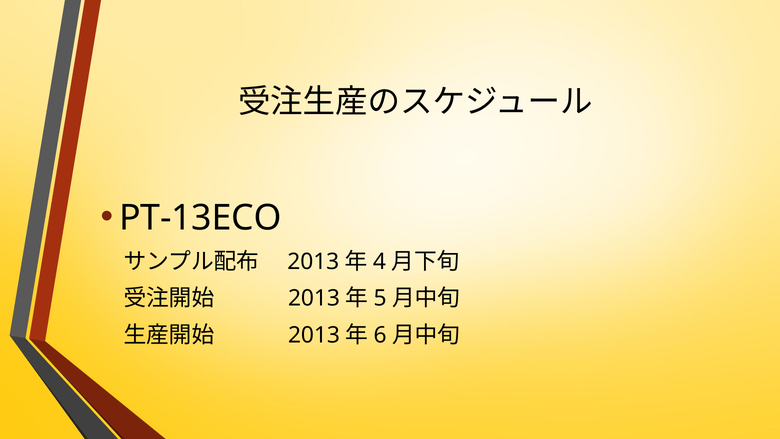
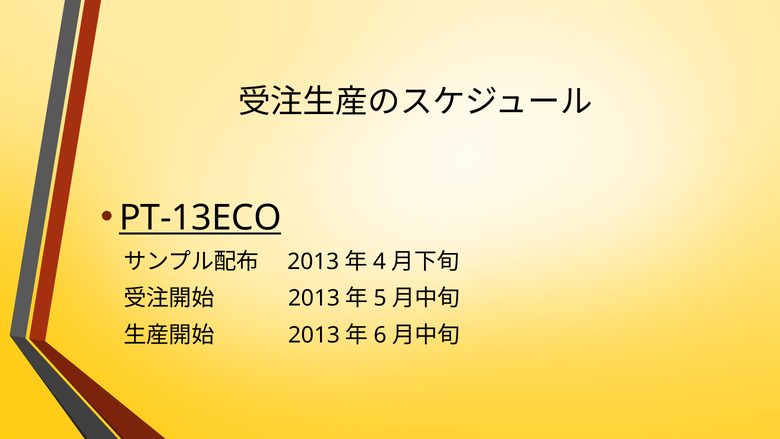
PT-13ECO underline: none -> present (200, 218)
